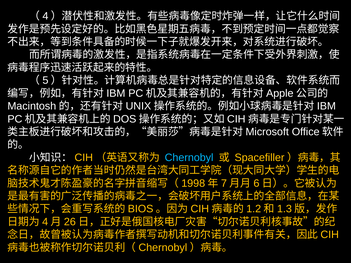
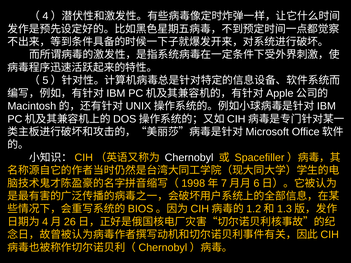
Chernobyl colour: light blue -> white (189, 158)
